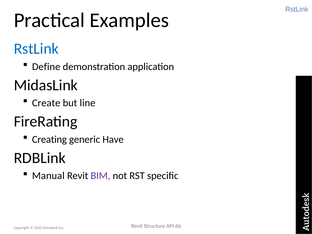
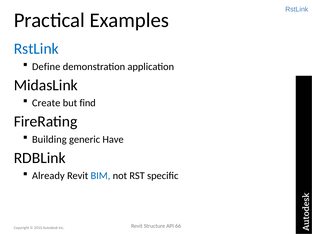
line: line -> find (88, 103)
Creating: Creating -> Building (49, 139)
Manual: Manual -> Already (48, 176)
BIM colour: purple -> blue (100, 176)
